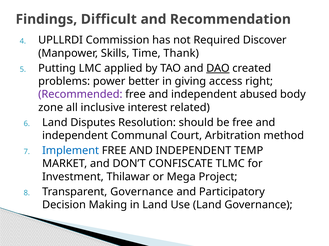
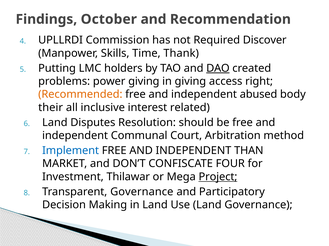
Difficult: Difficult -> October (109, 19)
applied: applied -> holders (123, 68)
power better: better -> giving (144, 82)
Recommended colour: purple -> orange (80, 95)
zone: zone -> their (51, 108)
TEMP: TEMP -> THAN (249, 151)
TLMC: TLMC -> FOUR (230, 164)
Project underline: none -> present (218, 177)
